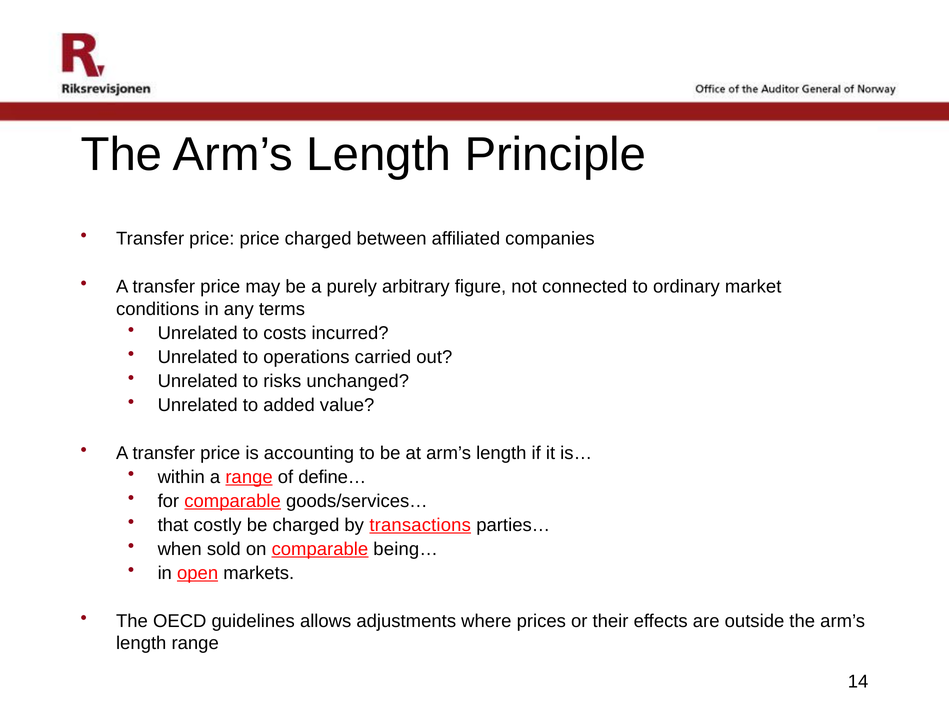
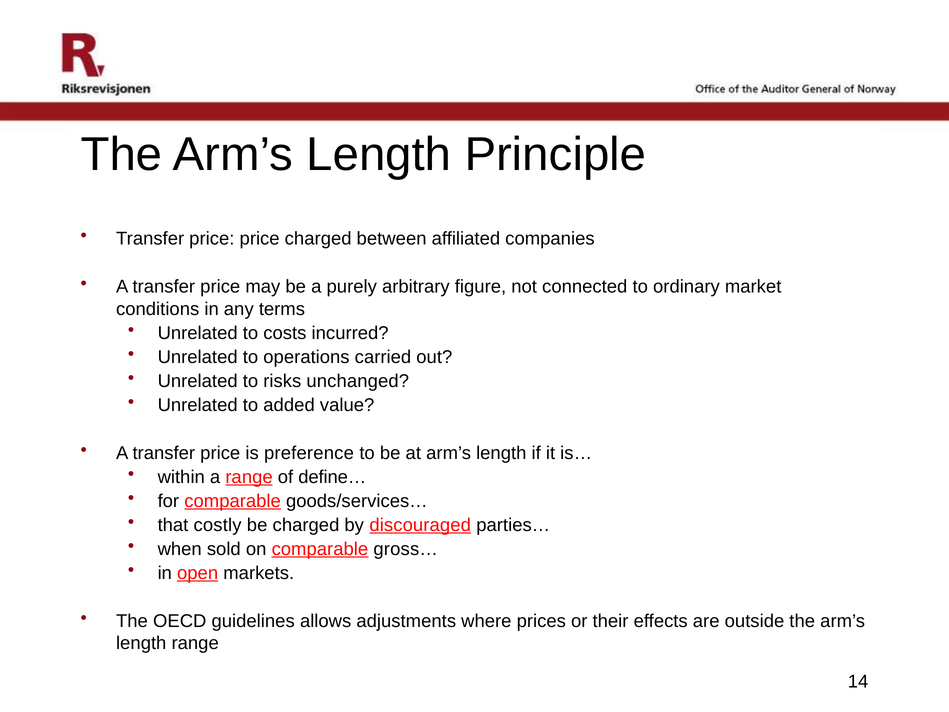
accounting: accounting -> preference (309, 453)
transactions: transactions -> discouraged (420, 525)
being…: being… -> gross… (406, 549)
